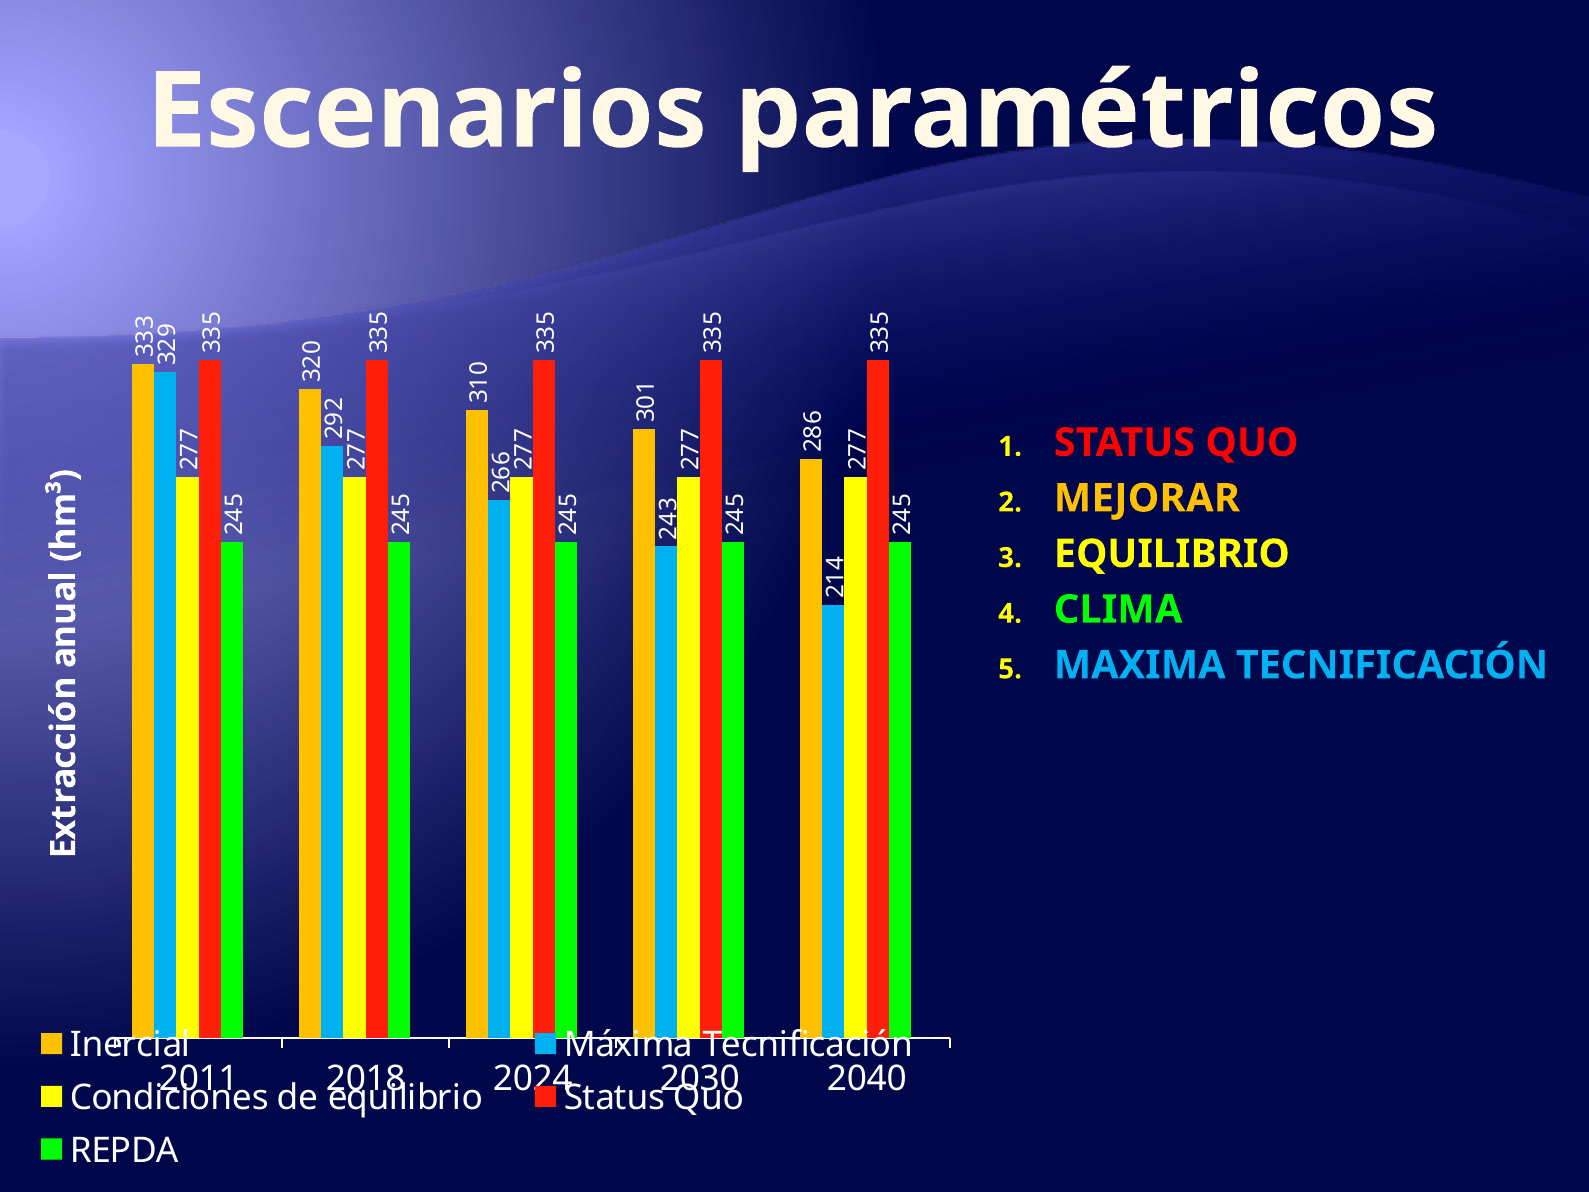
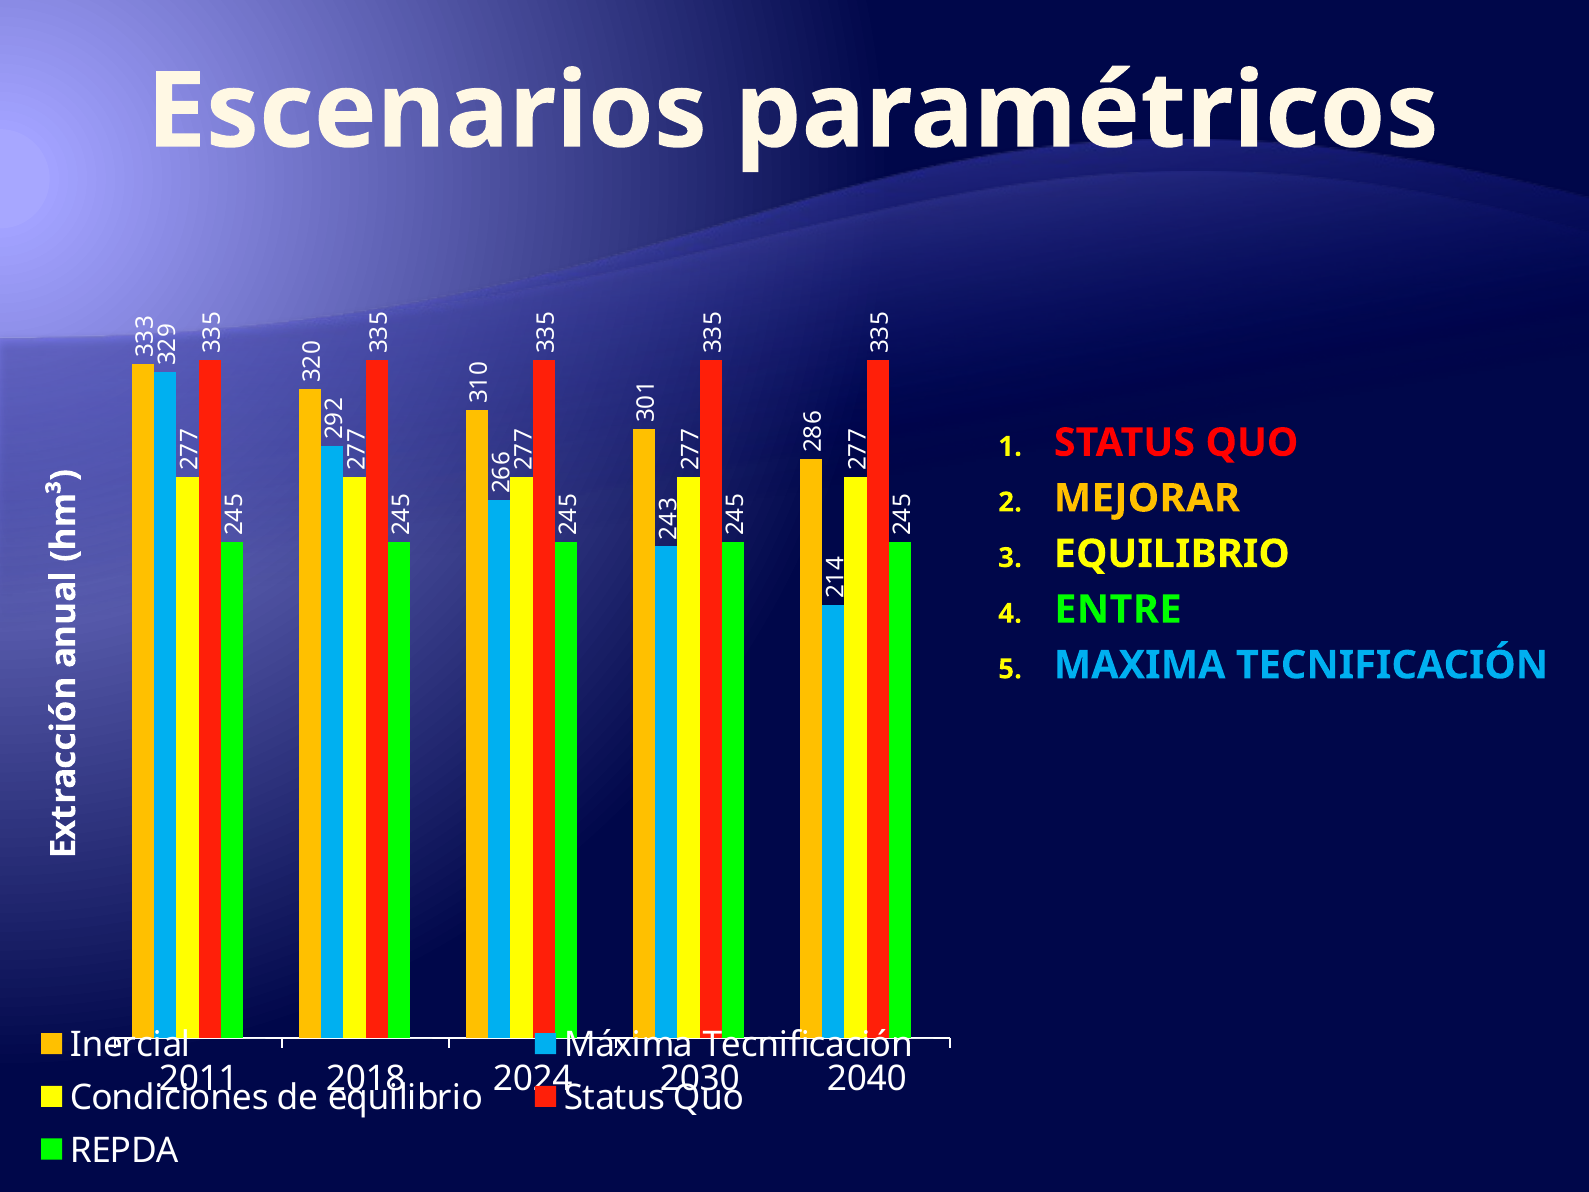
CLIMA: CLIMA -> ENTRE (1118, 609)
